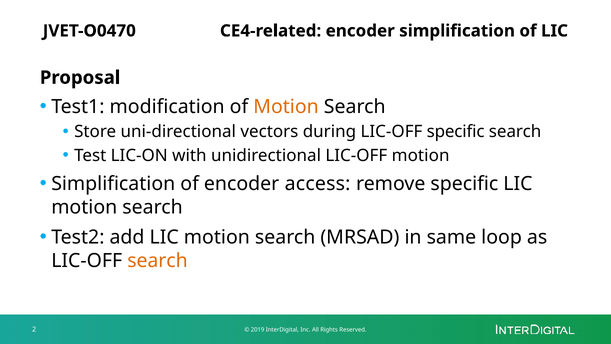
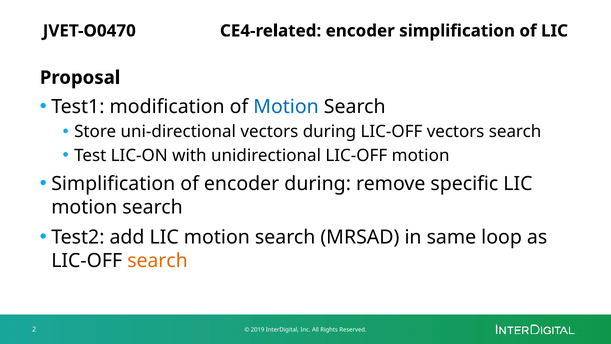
Motion colour: orange -> blue (286, 107)
LIC-OFF specific: specific -> vectors (456, 132)
encoder access: access -> during (318, 184)
